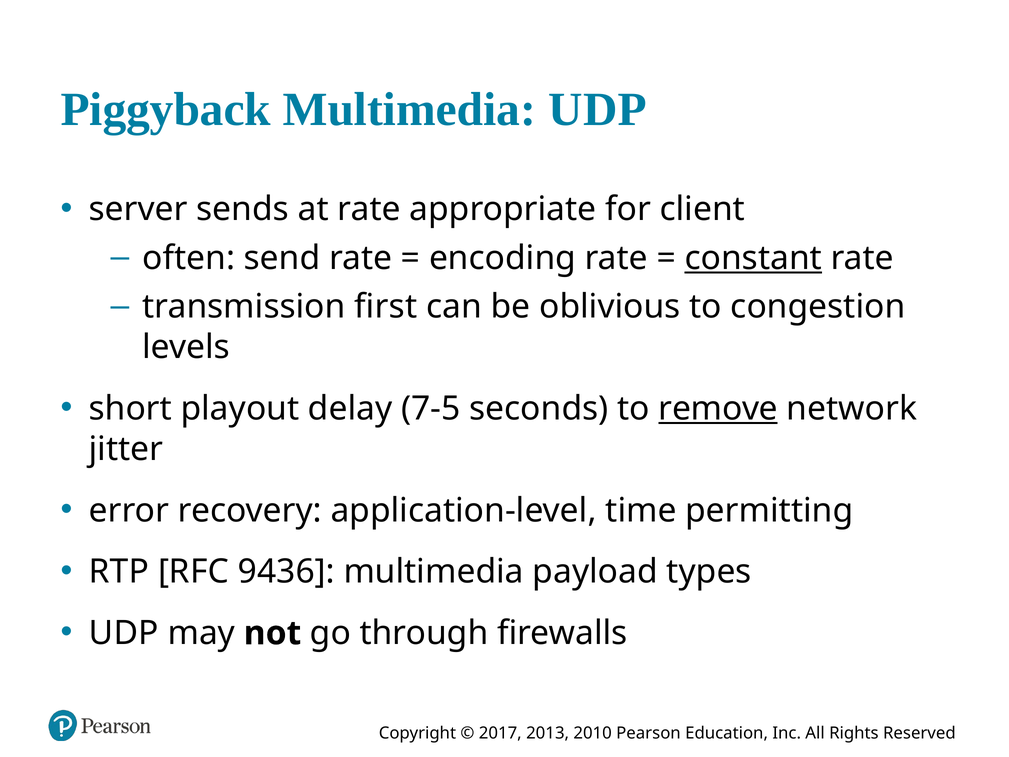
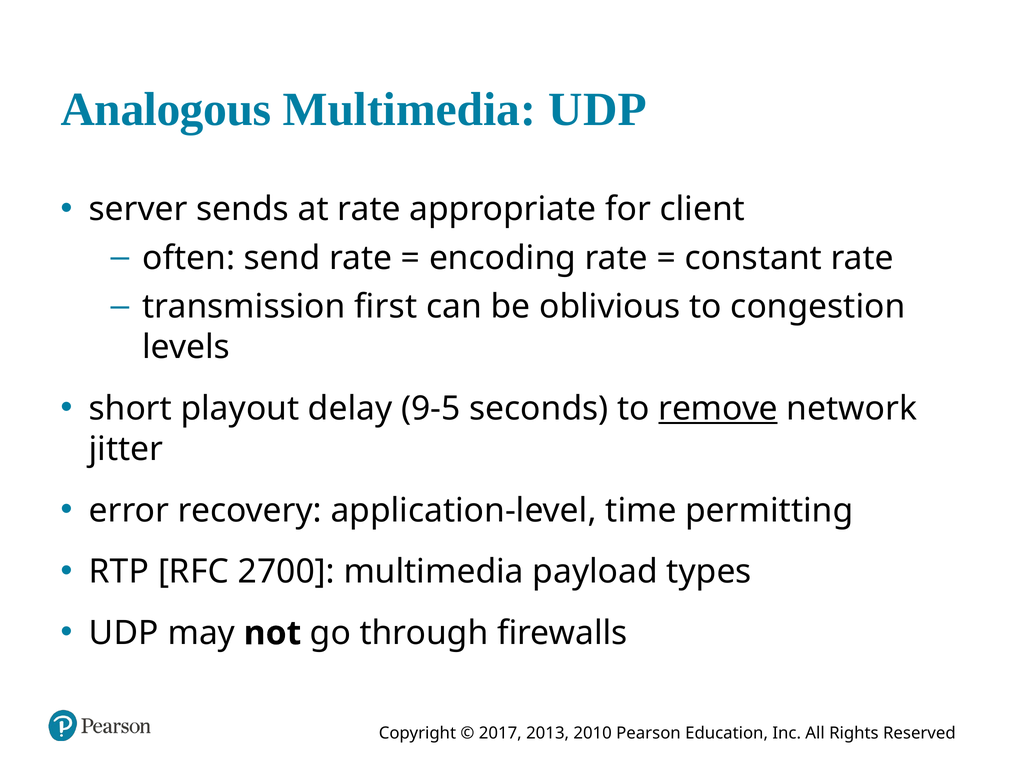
Piggyback: Piggyback -> Analogous (166, 109)
constant underline: present -> none (753, 258)
7-5: 7-5 -> 9-5 (431, 409)
9436: 9436 -> 2700 (286, 572)
